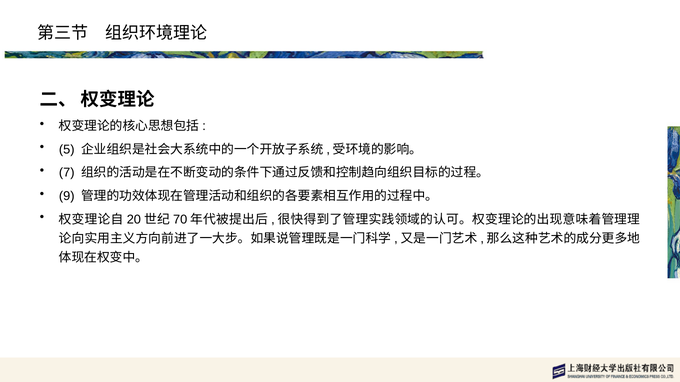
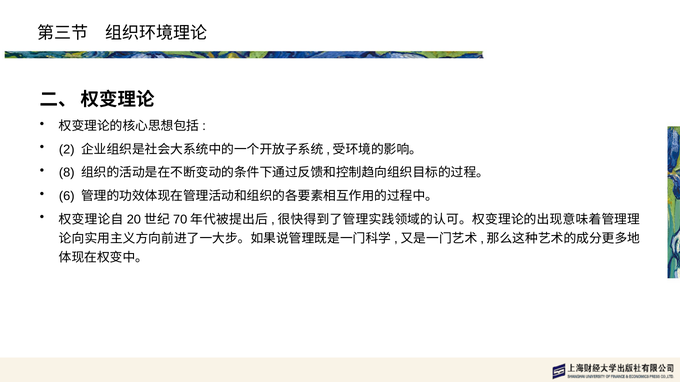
5: 5 -> 2 (67, 150)
7: 7 -> 8 (67, 173)
9: 9 -> 6 (67, 196)
